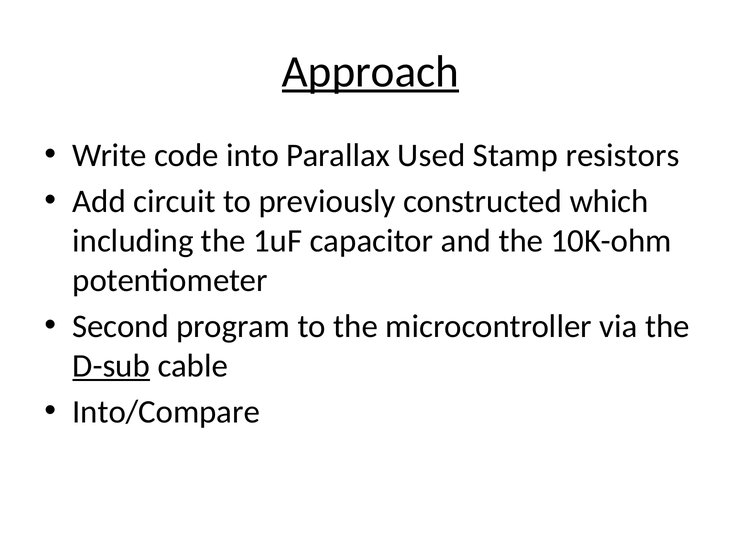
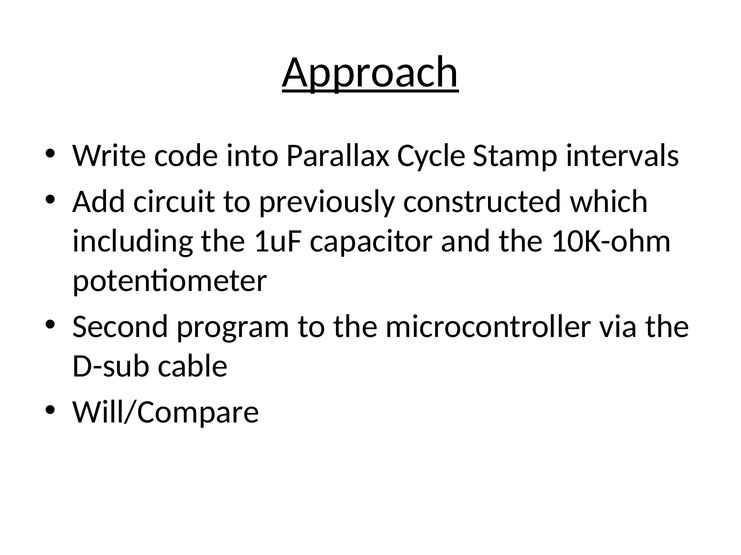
Used: Used -> Cycle (432, 155)
resistors: resistors -> intervals (623, 155)
D-sub underline: present -> none (111, 366)
Into/Compare: Into/Compare -> Will/Compare (166, 412)
